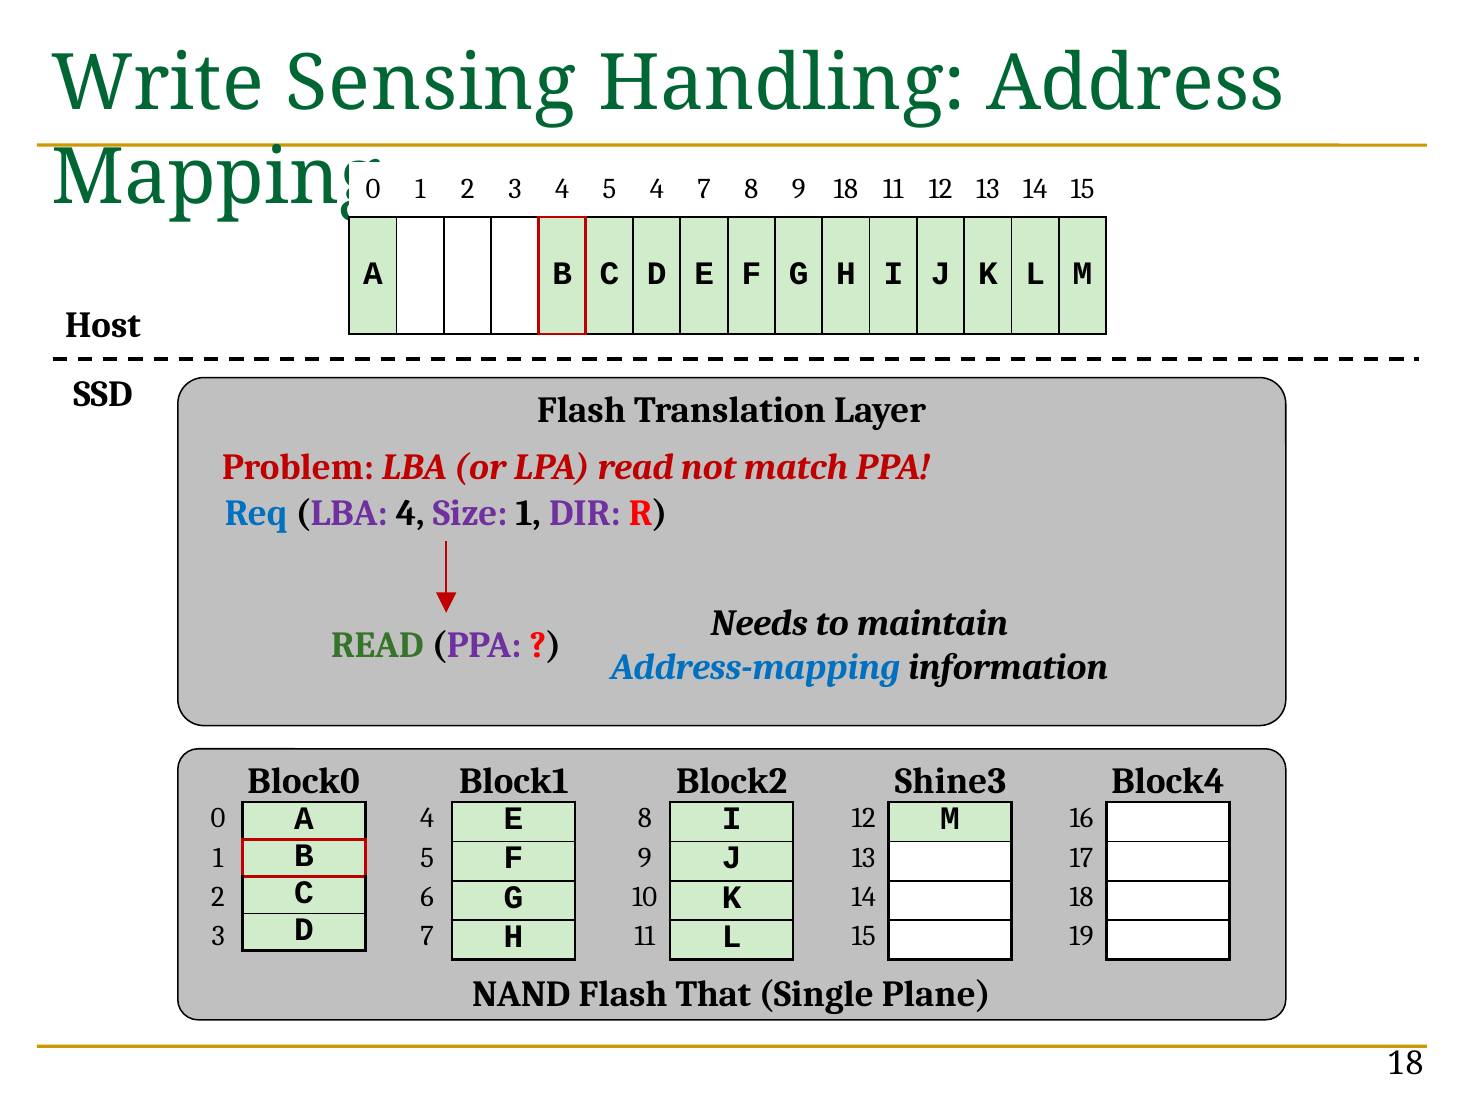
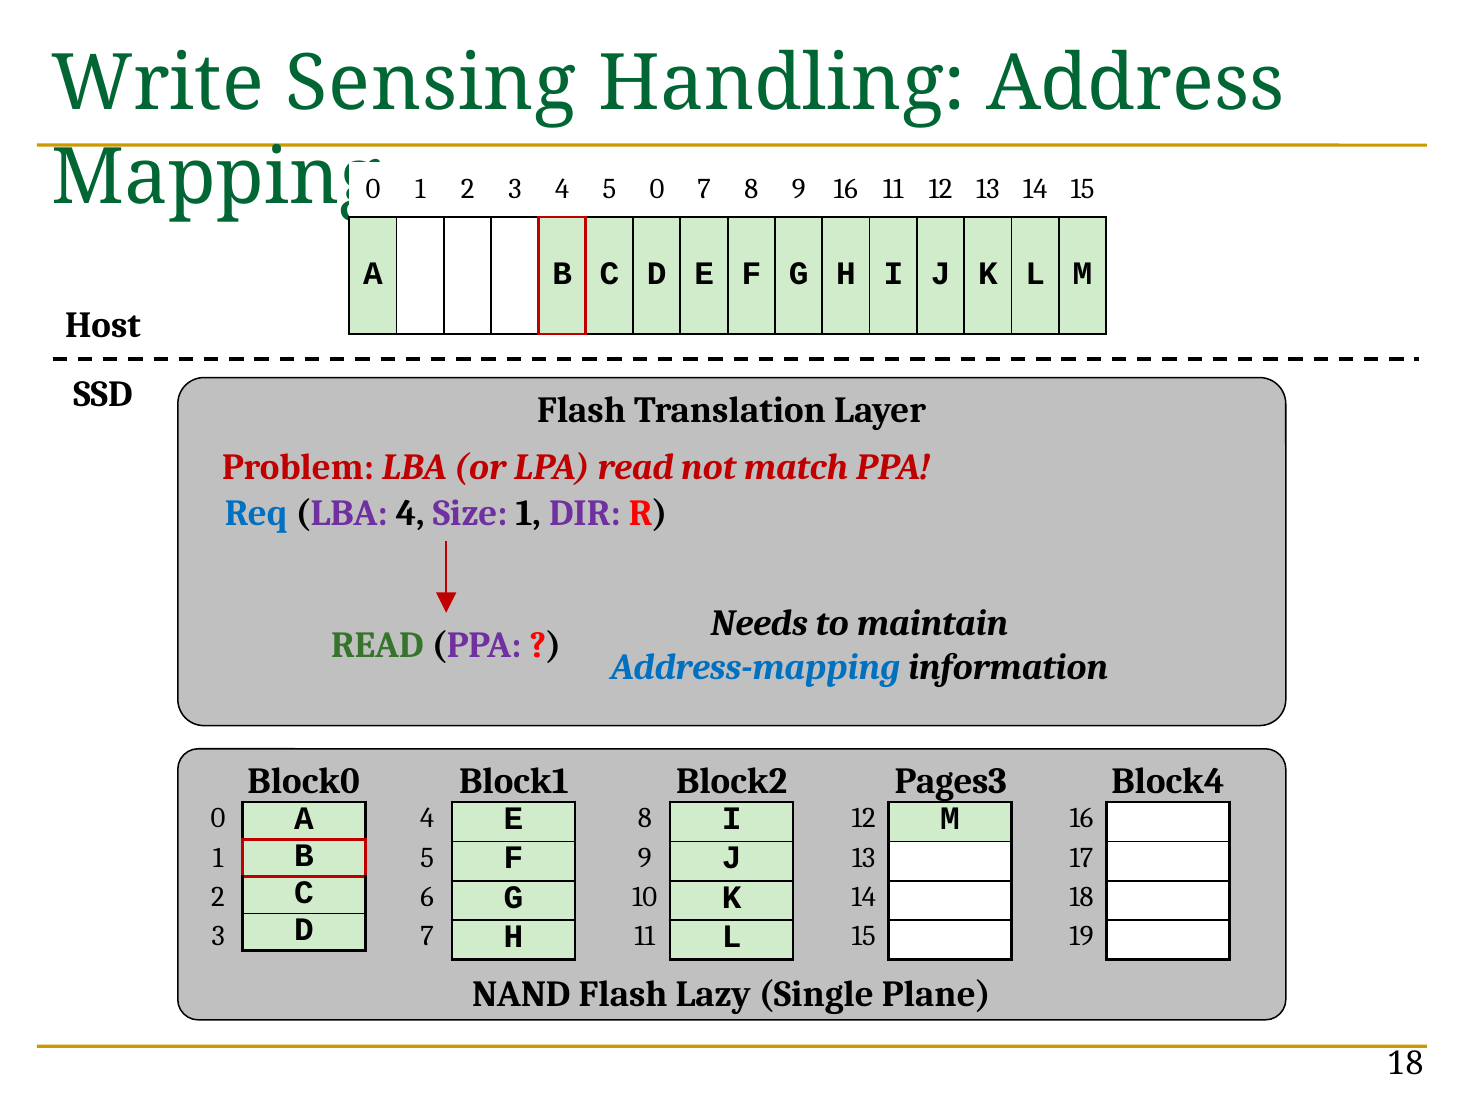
5 4: 4 -> 0 (657, 189)
9 18: 18 -> 16 (846, 189)
Shine3: Shine3 -> Pages3 (951, 781)
That: That -> Lazy (713, 994)
